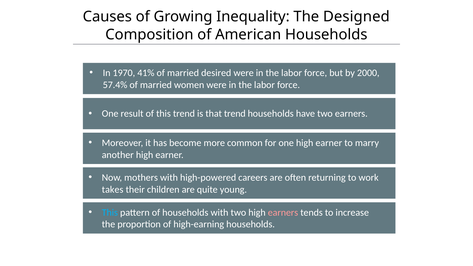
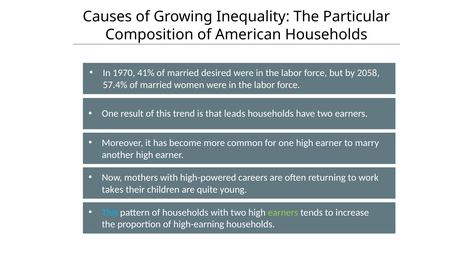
Designed: Designed -> Particular (356, 17)
2000: 2000 -> 2058 (368, 73)
that trend: trend -> leads (235, 114)
earners colour: pink -> light green (283, 213)
